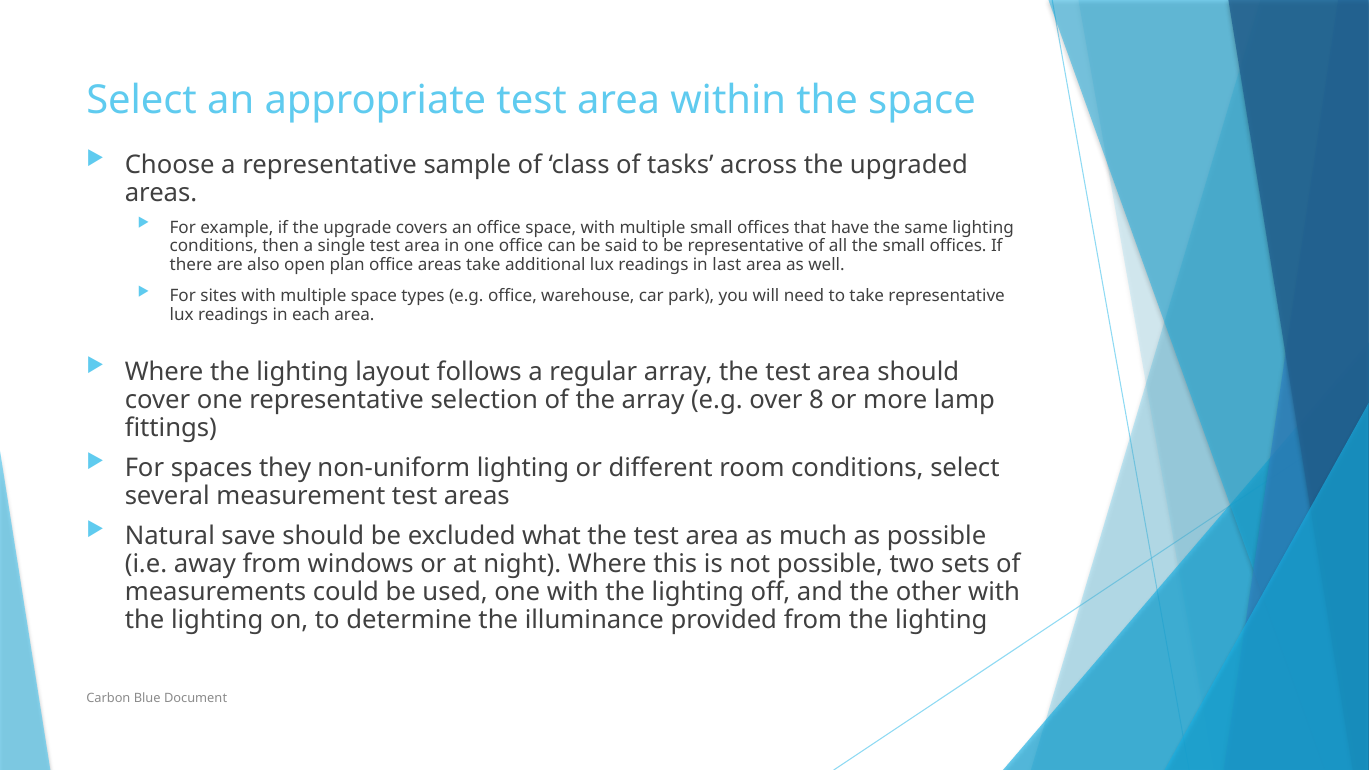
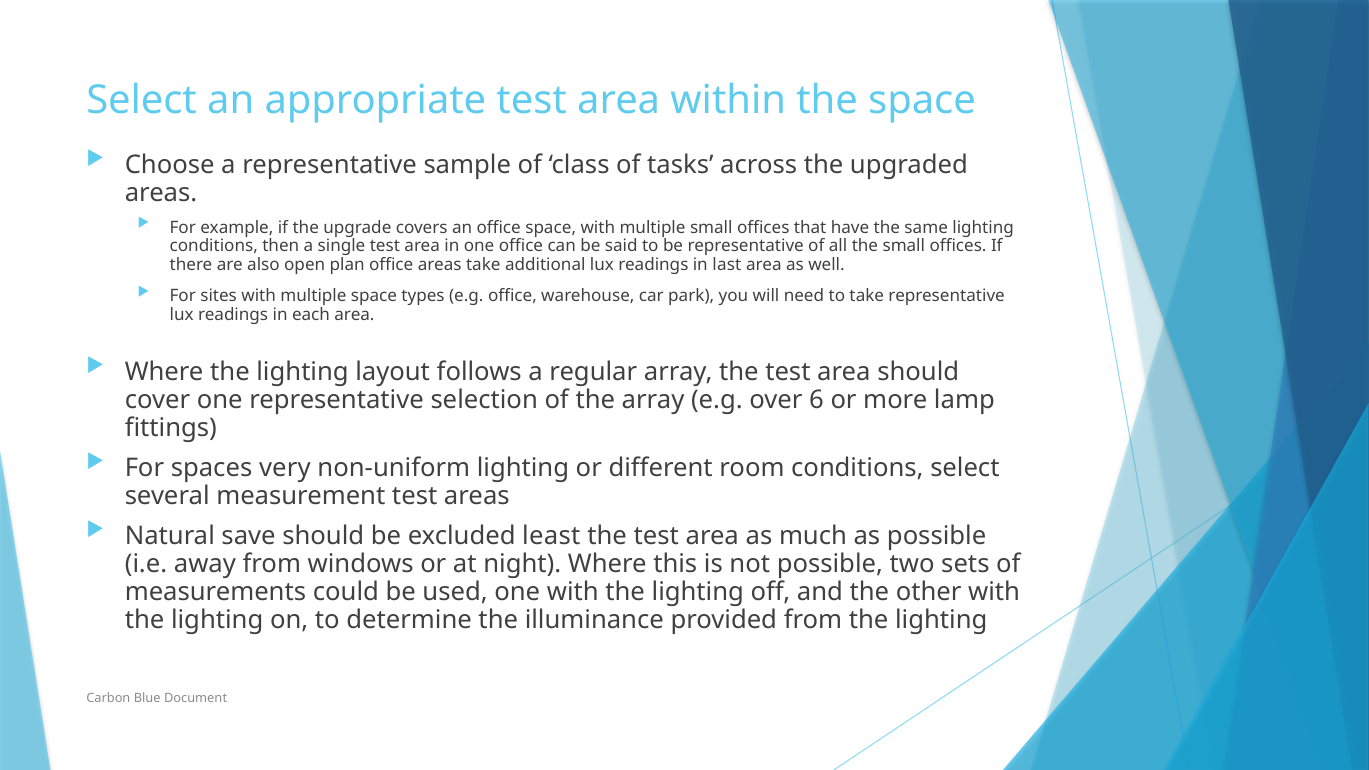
8: 8 -> 6 (817, 400)
they: they -> very (285, 468)
what: what -> least (551, 536)
